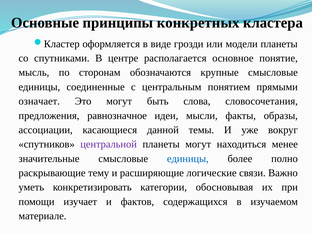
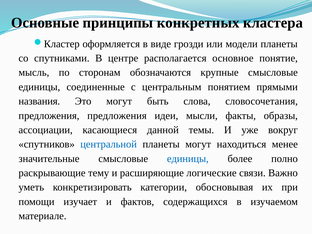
означает: означает -> названия (39, 101)
предложения равнозначное: равнозначное -> предложения (117, 116)
центральной colour: purple -> blue (109, 144)
